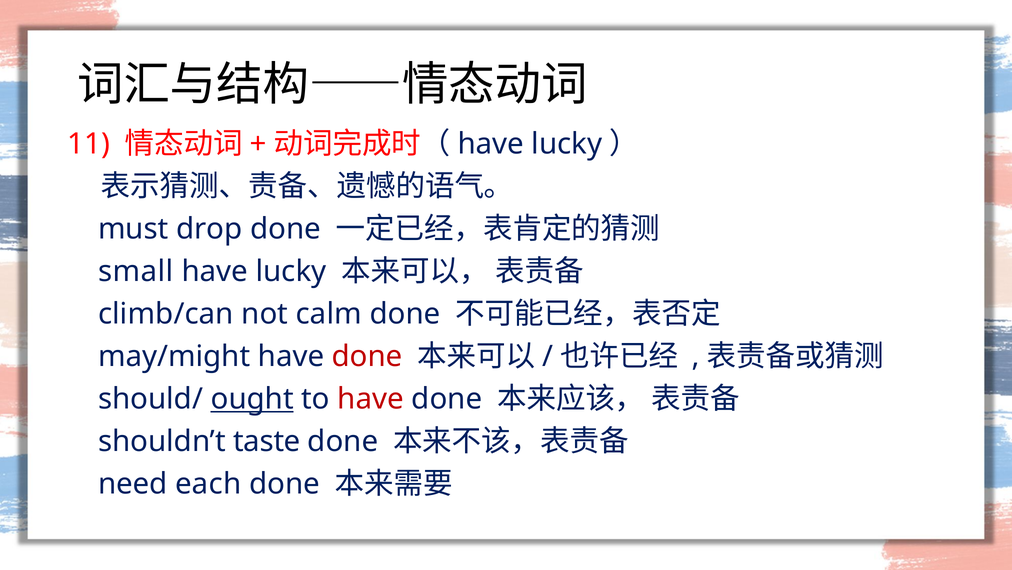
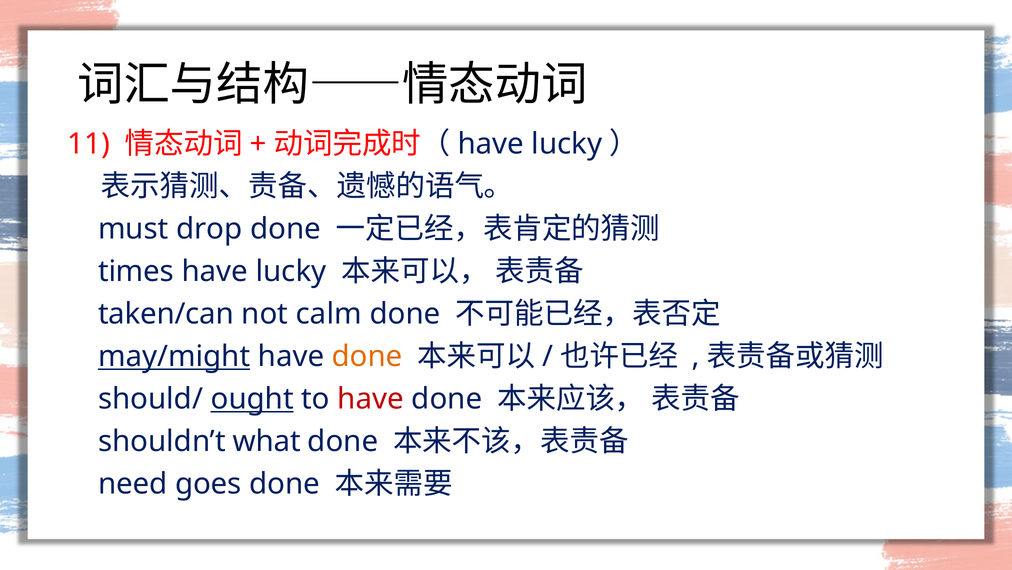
small: small -> times (136, 271)
climb/can: climb/can -> taken/can (166, 314)
may/might underline: none -> present (174, 356)
done colour: red -> orange (367, 356)
taste: taste -> what (267, 441)
each: each -> goes (208, 483)
